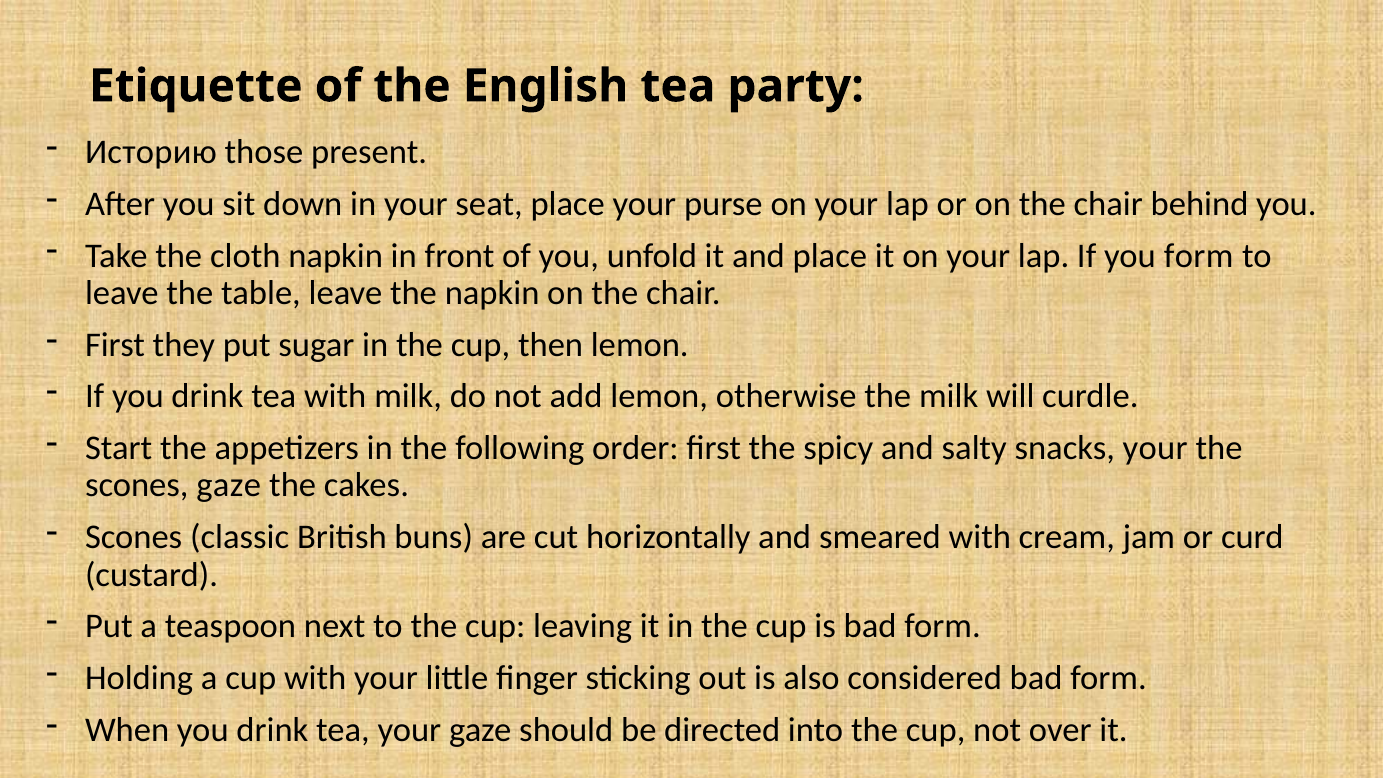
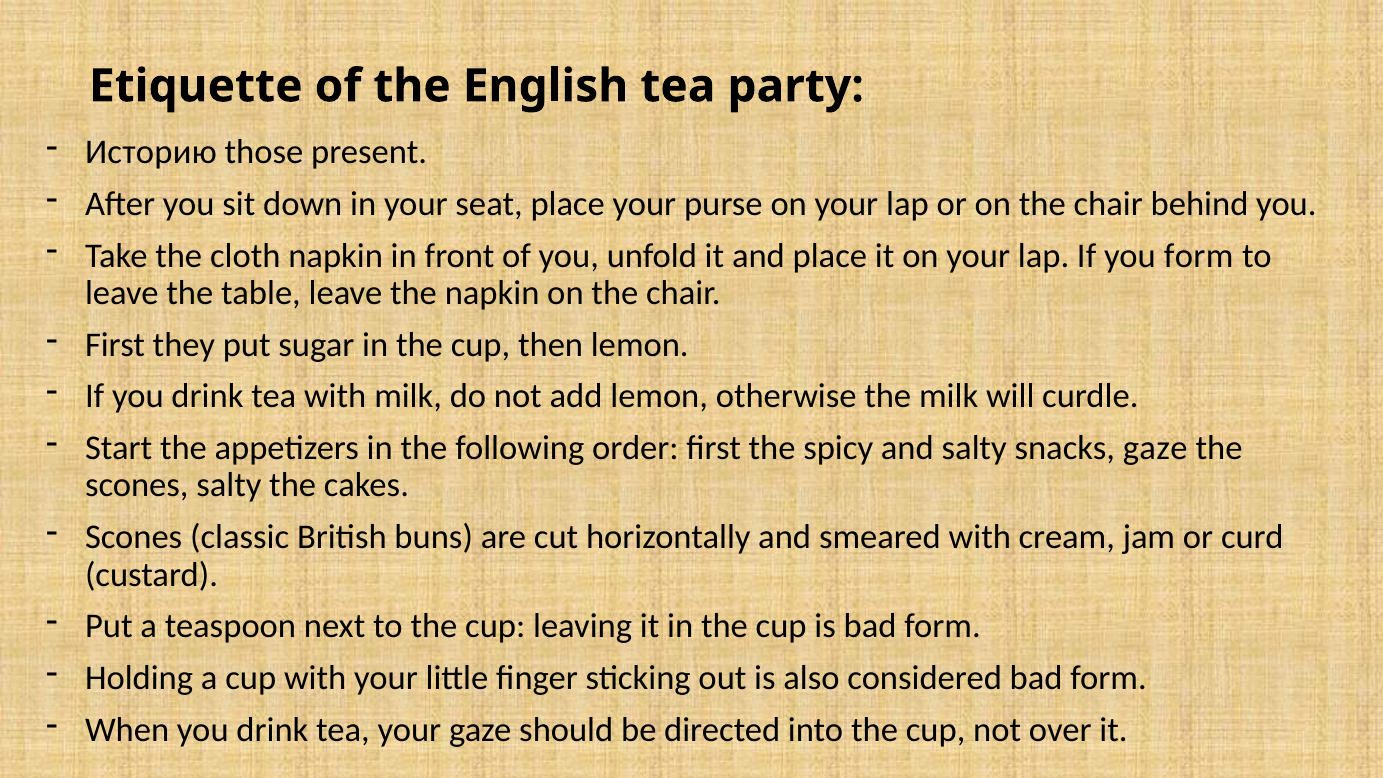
snacks your: your -> gaze (1155, 448)
scones gaze: gaze -> salty (229, 485)
